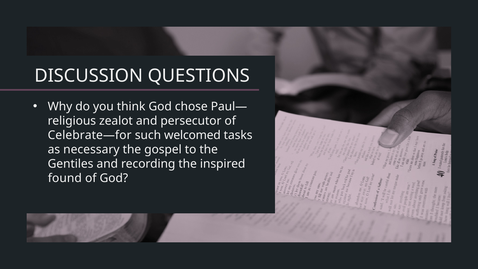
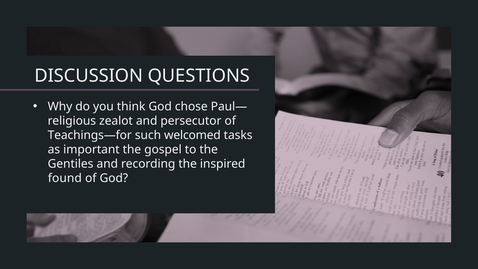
Celebrate—for: Celebrate—for -> Teachings—for (90, 135)
necessary: necessary -> important (91, 150)
